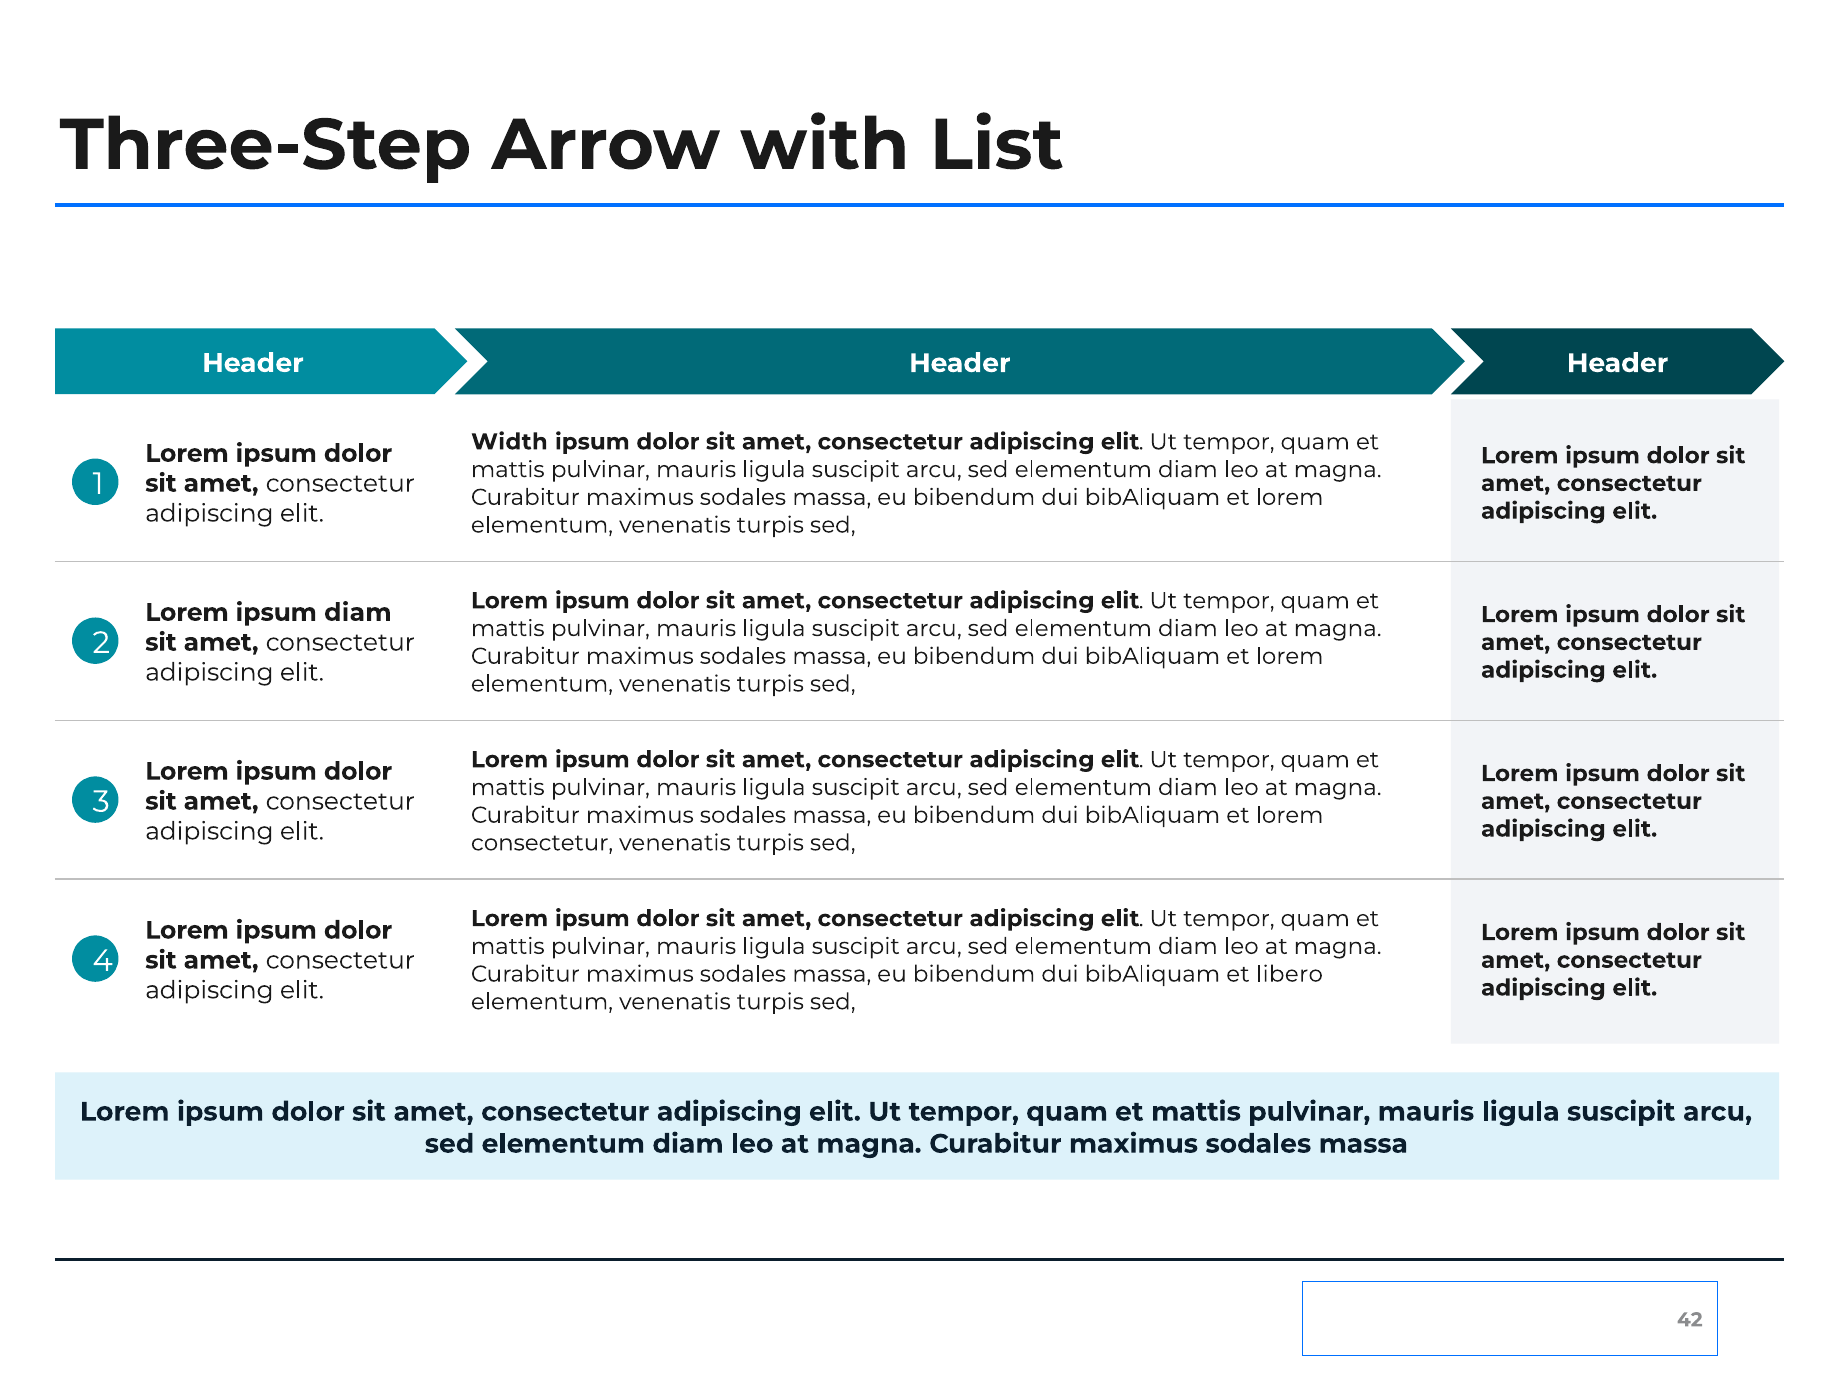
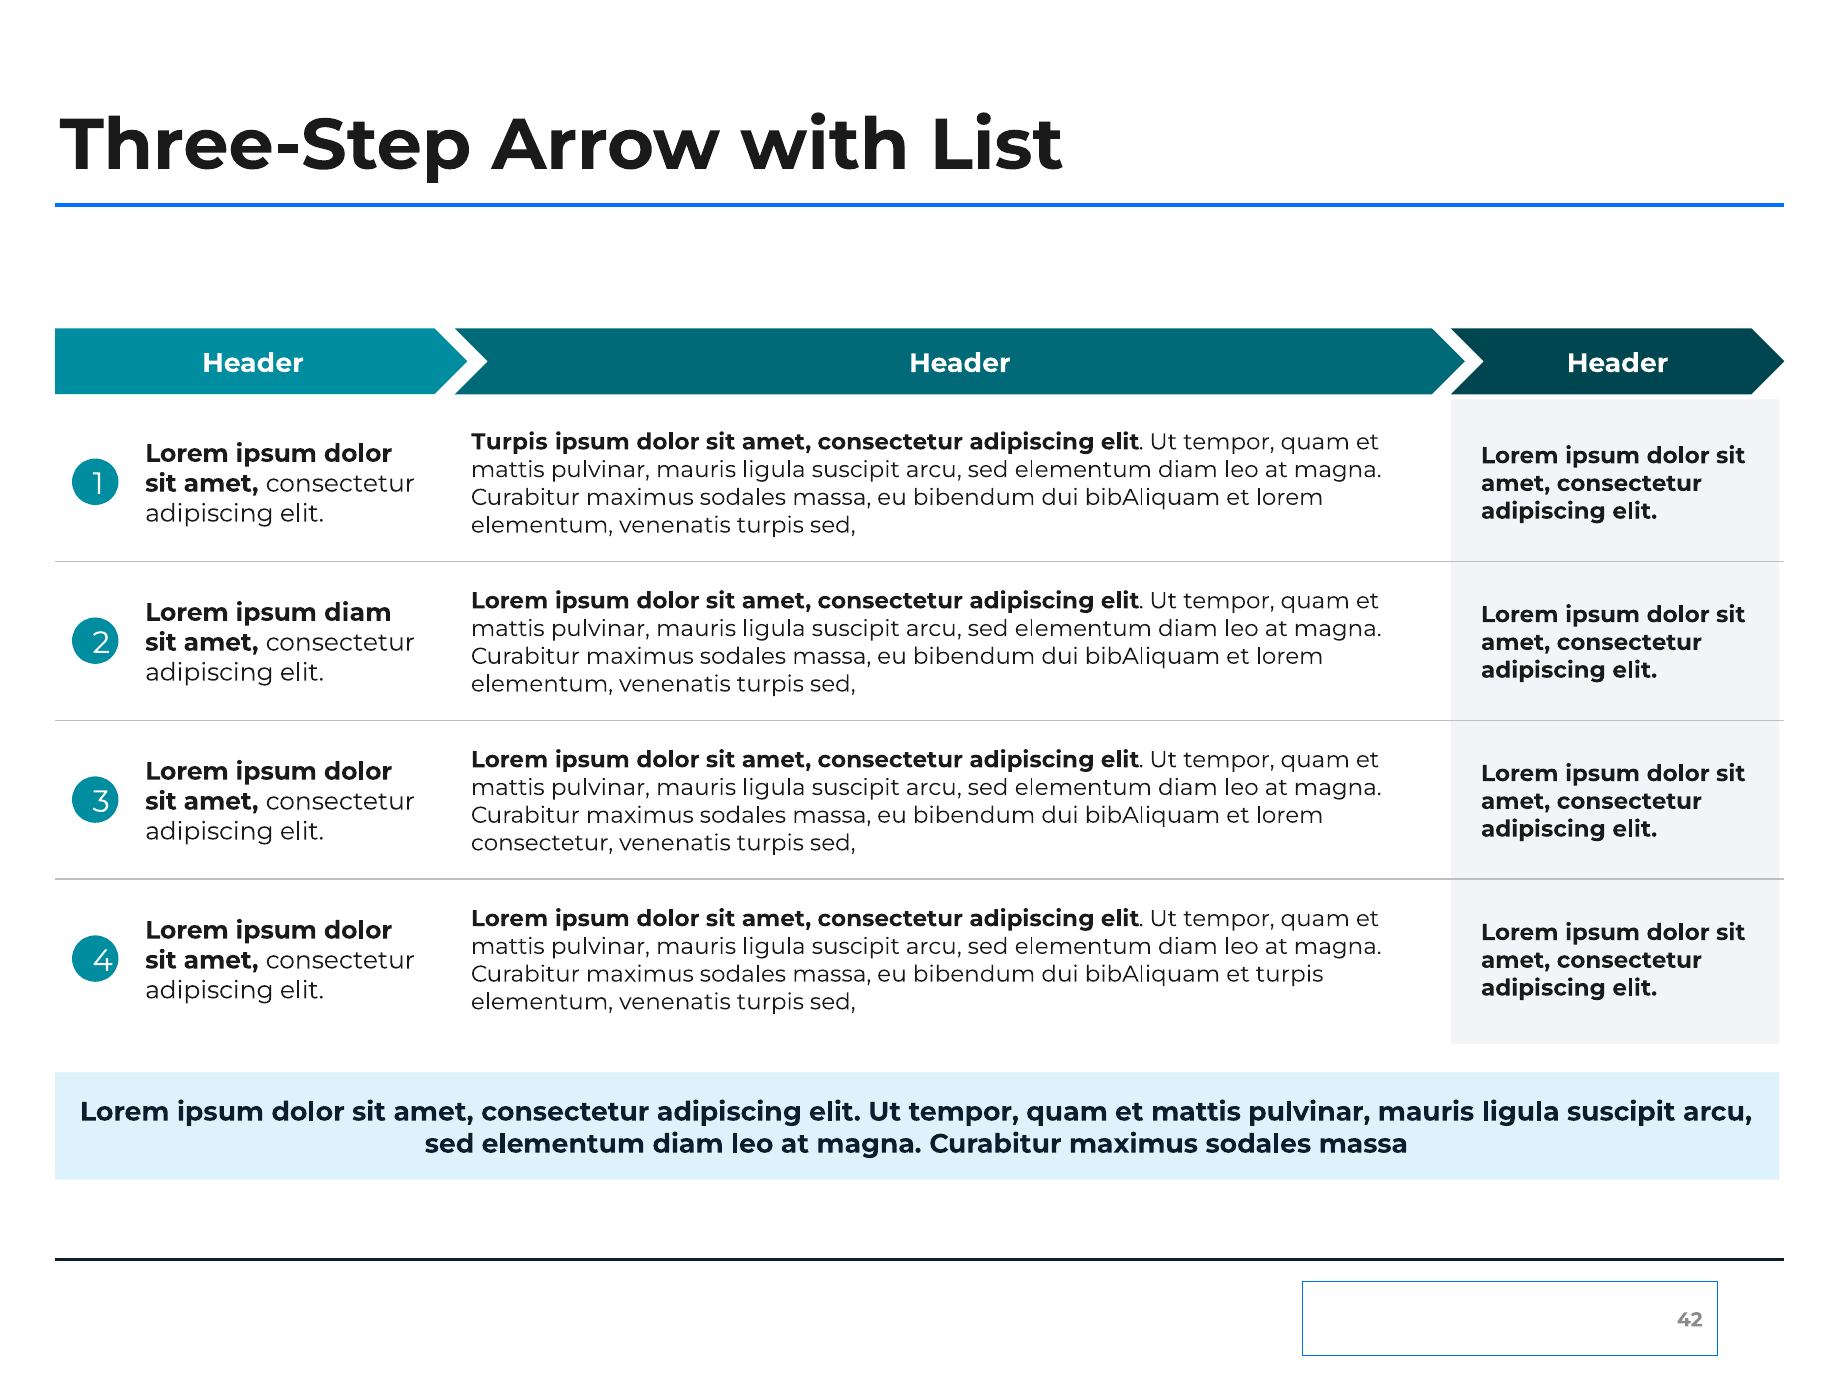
Width: Width -> Turpis (509, 442)
et libero: libero -> turpis (1290, 974)
